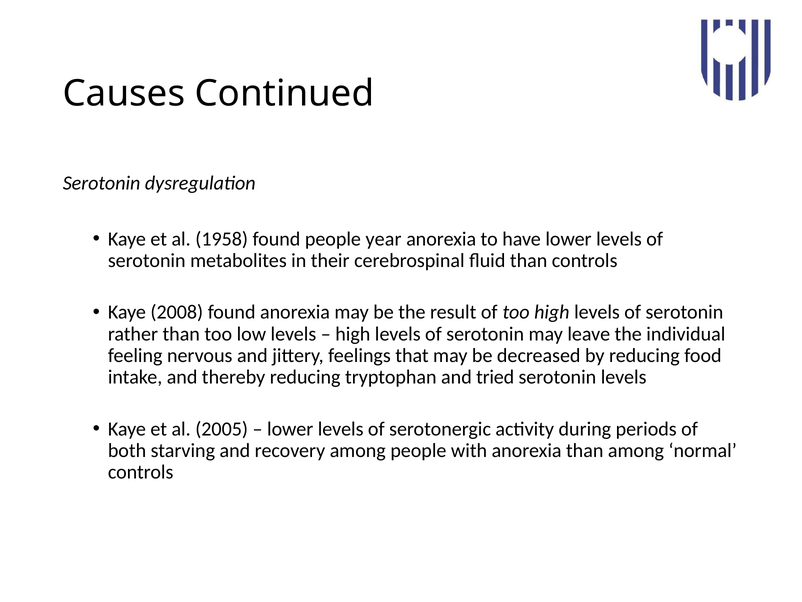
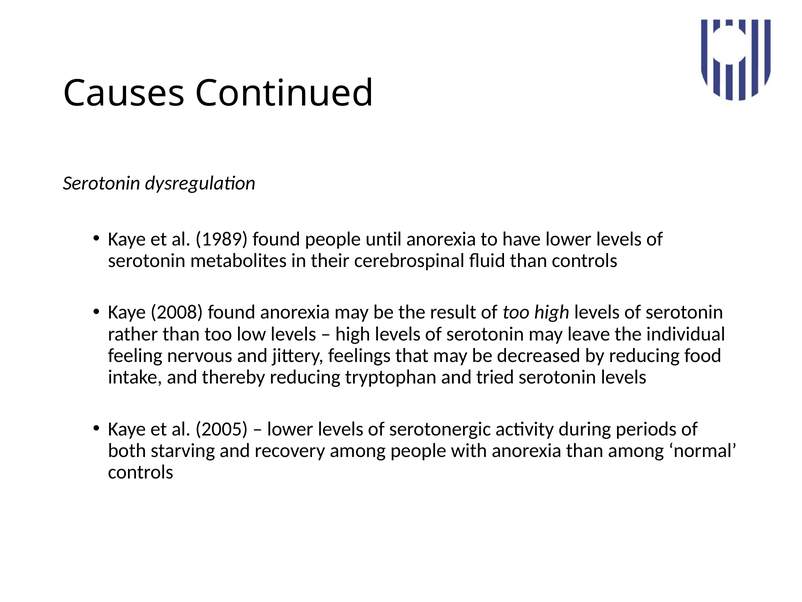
1958: 1958 -> 1989 (222, 239)
year: year -> until (384, 239)
